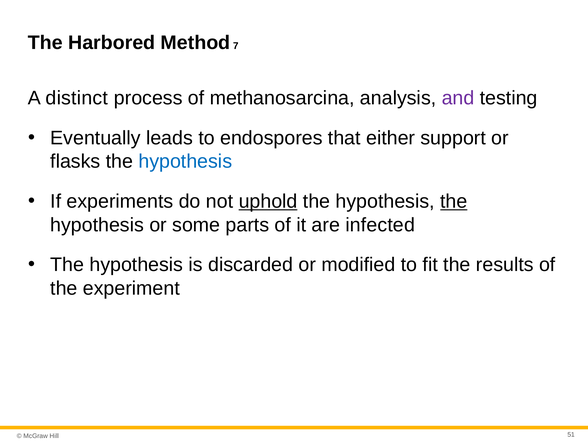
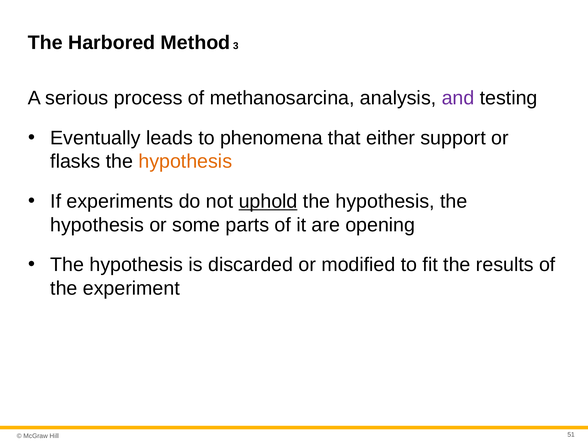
7: 7 -> 3 (236, 46)
distinct: distinct -> serious (77, 98)
endospores: endospores -> phenomena (271, 138)
hypothesis colour: blue -> orange (185, 162)
the underline: present -> none (454, 201)
infected: infected -> opening (380, 225)
